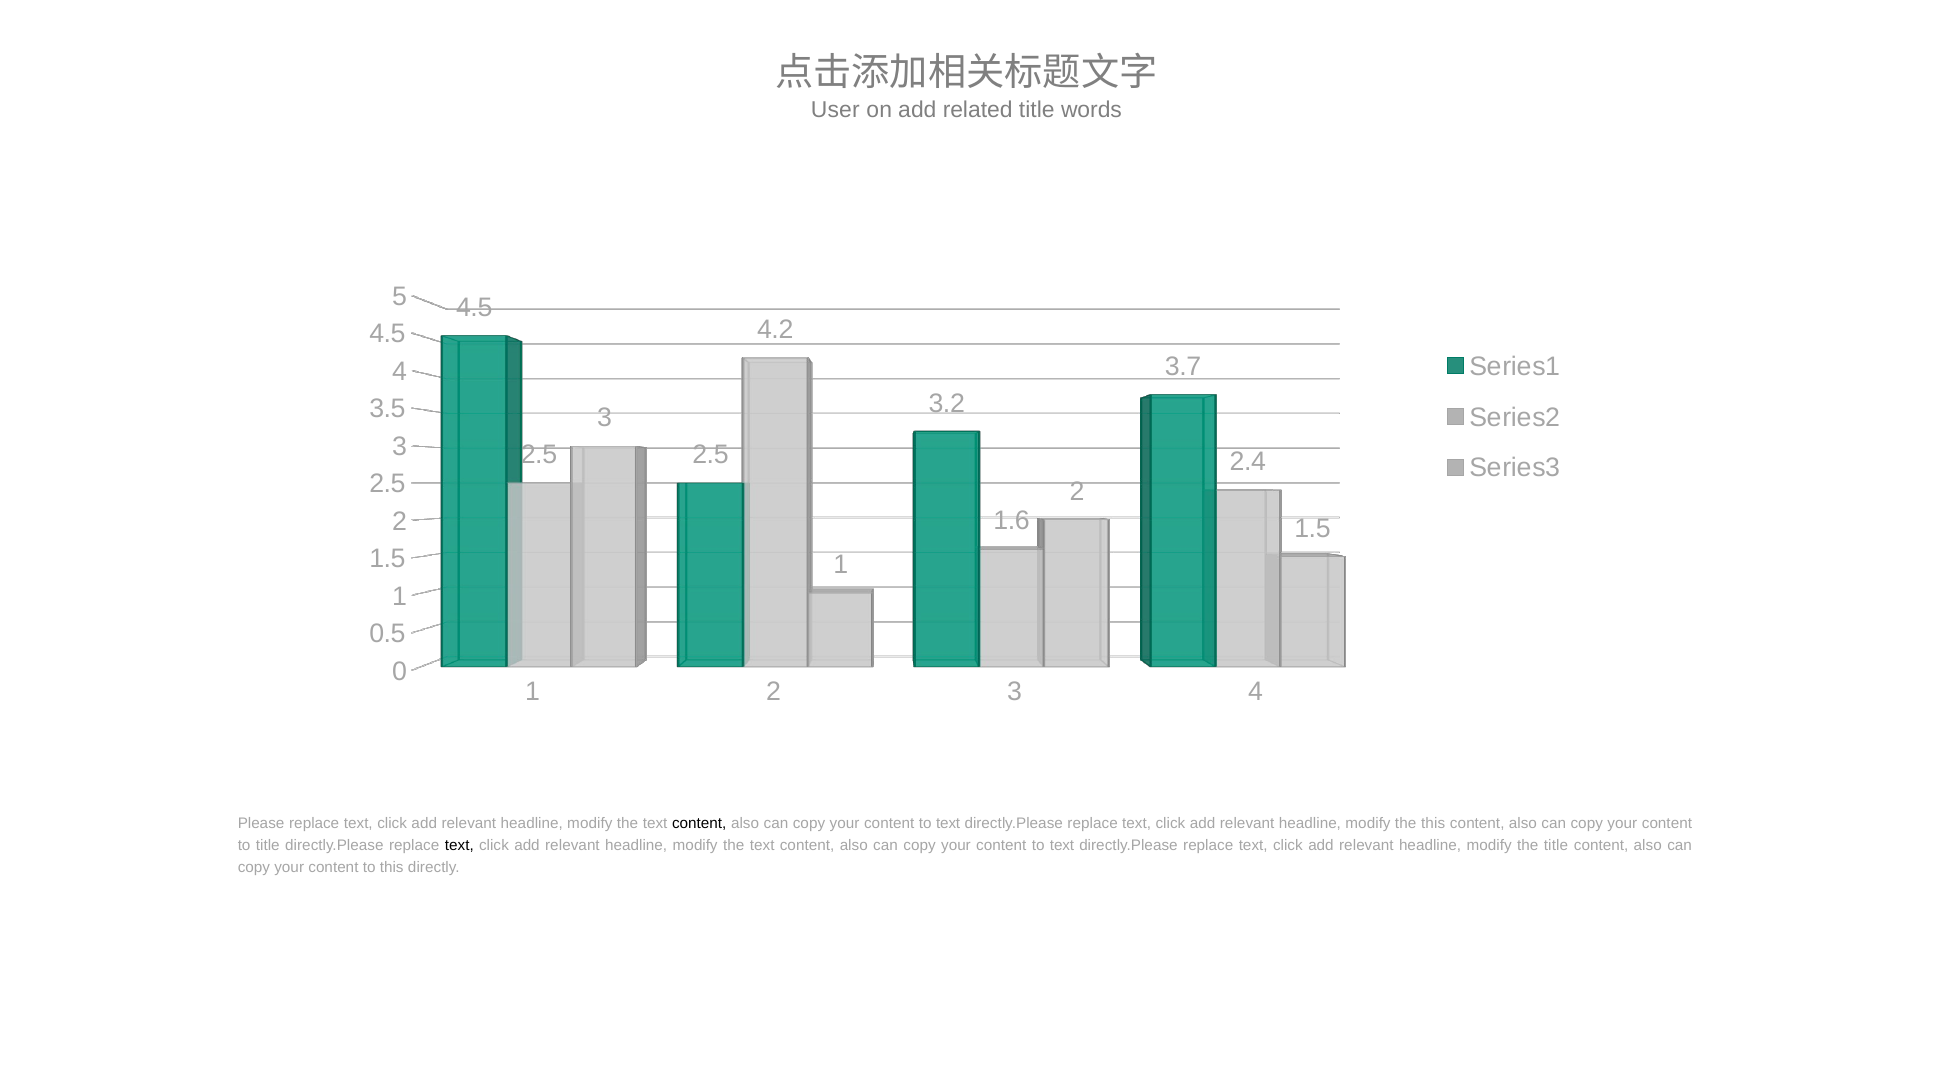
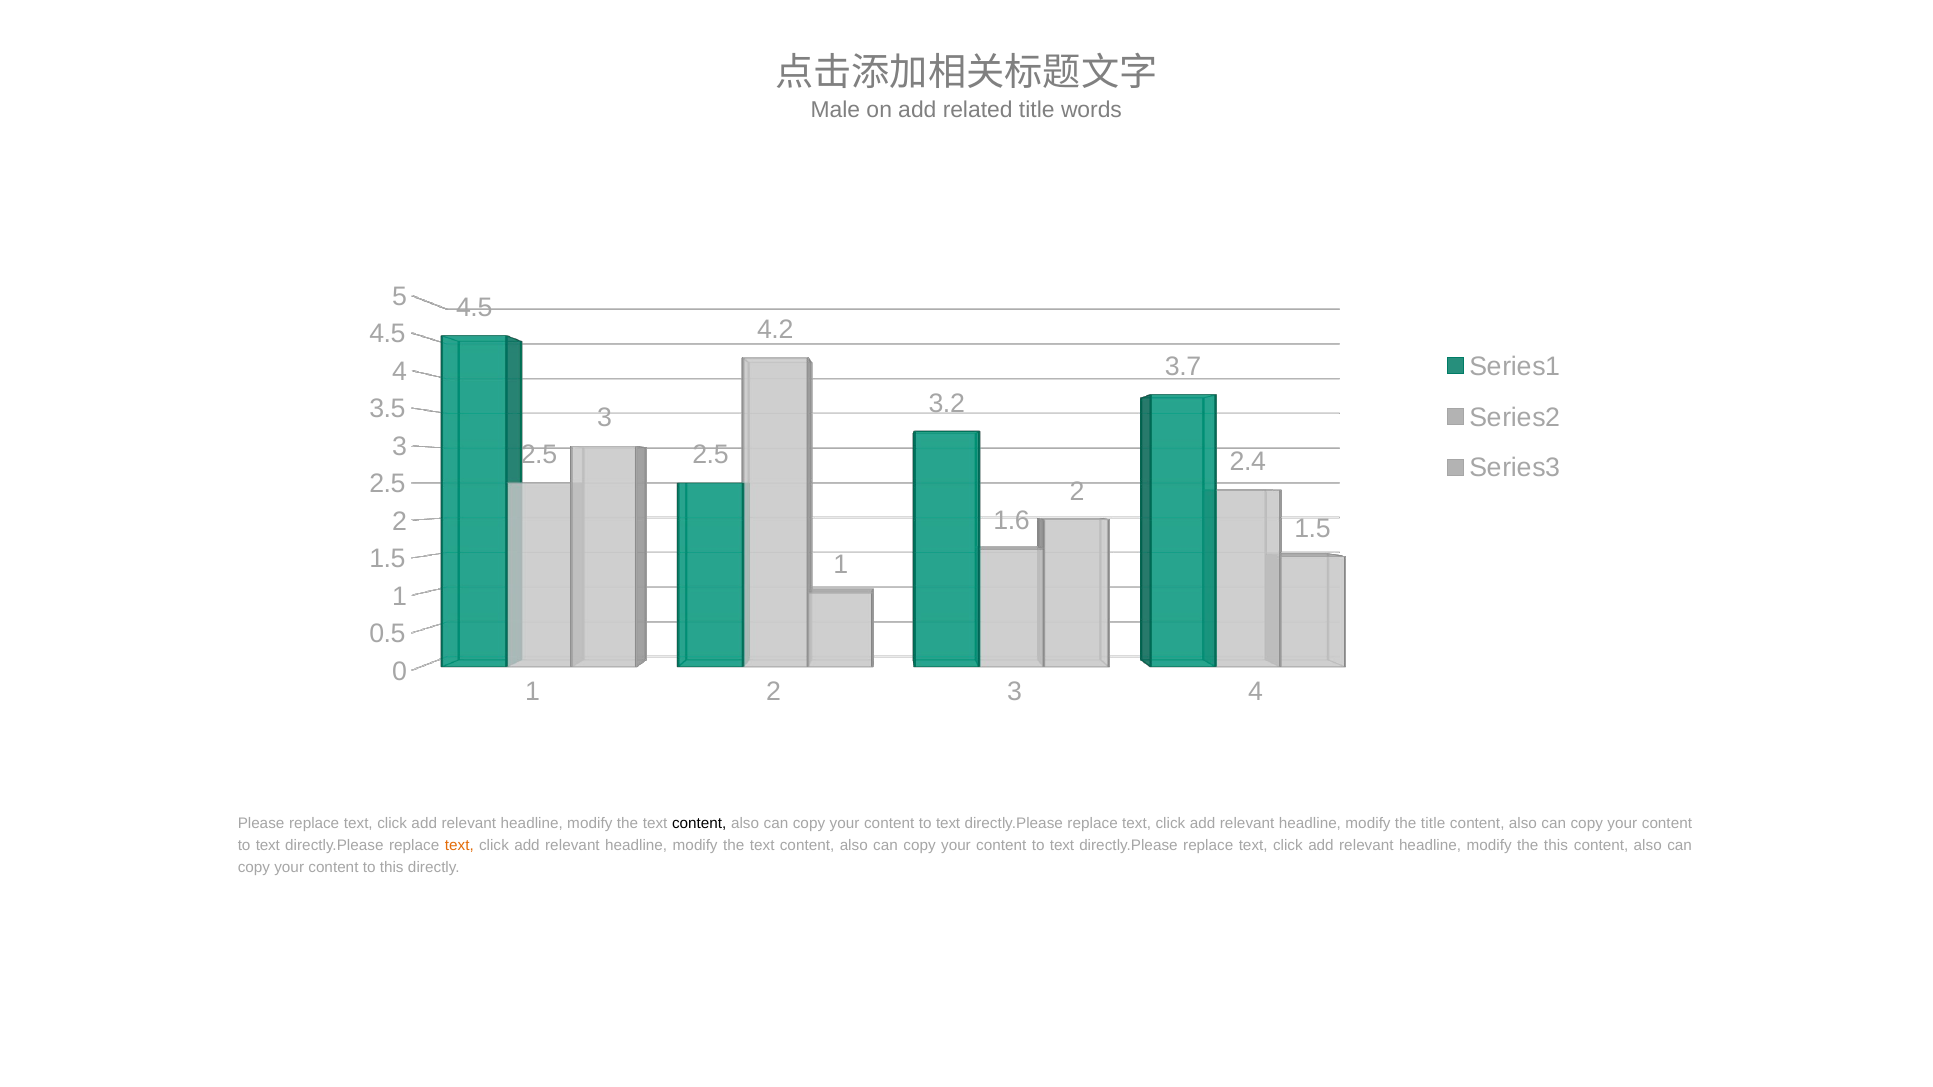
User: User -> Male (835, 110)
the this: this -> title (1433, 824)
title: title -> text (268, 846)
text colour: black -> orange (459, 846)
the title: title -> this (1556, 846)
